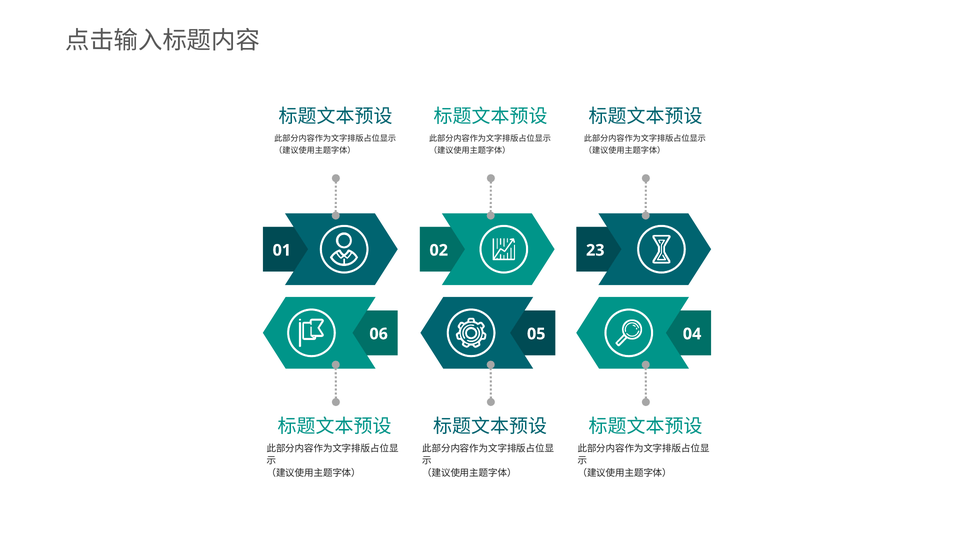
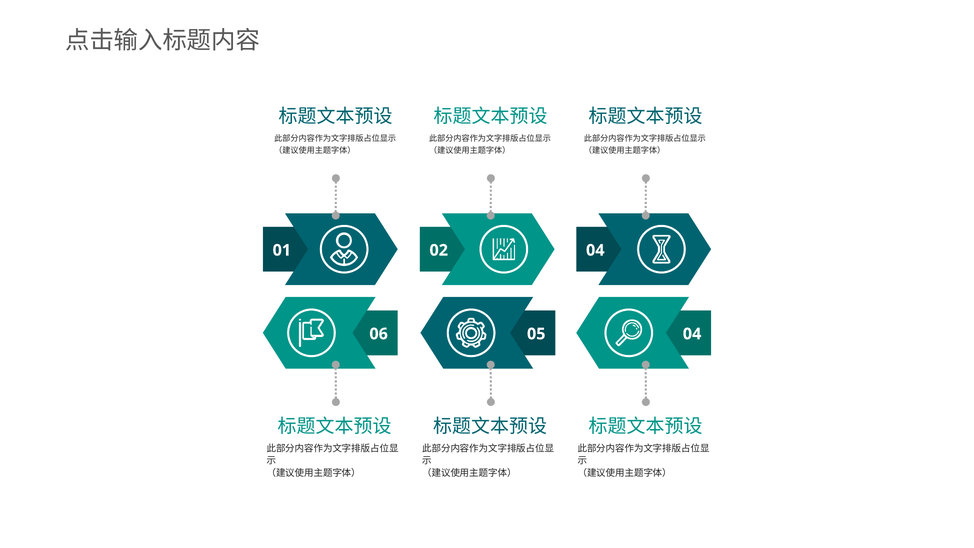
02 23: 23 -> 04 (595, 250)
